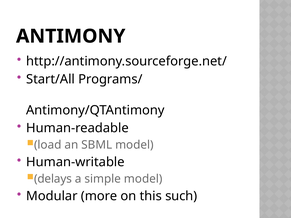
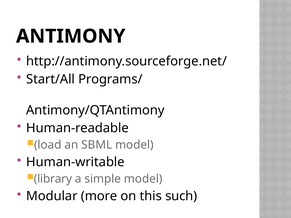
delays: delays -> library (53, 179)
